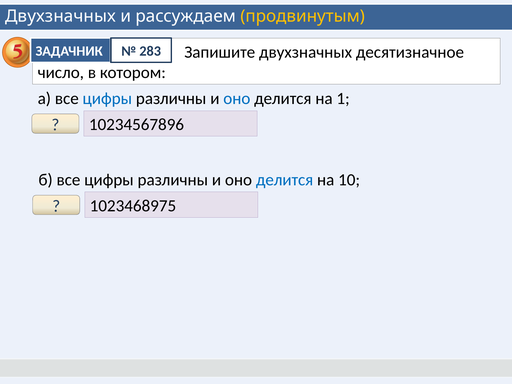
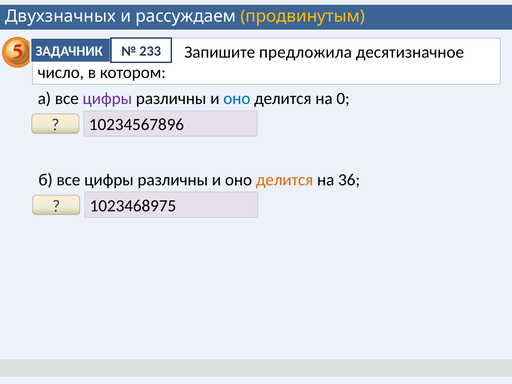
Запишите двухзначных: двухзначных -> предложила (305, 52)
283: 283 -> 233 (150, 51)
цифры colour: blue -> purple (107, 99)
1: 1 -> 0 (343, 99)
делится colour: blue -> orange (285, 180)
10: 10 -> 36 (349, 180)
